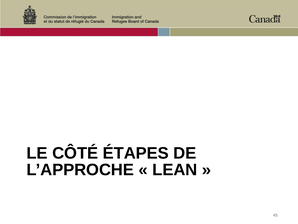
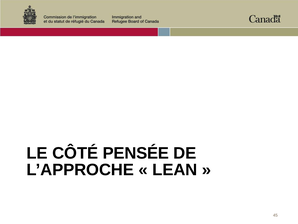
ÉTAPES: ÉTAPES -> PENSÉE (136, 153)
